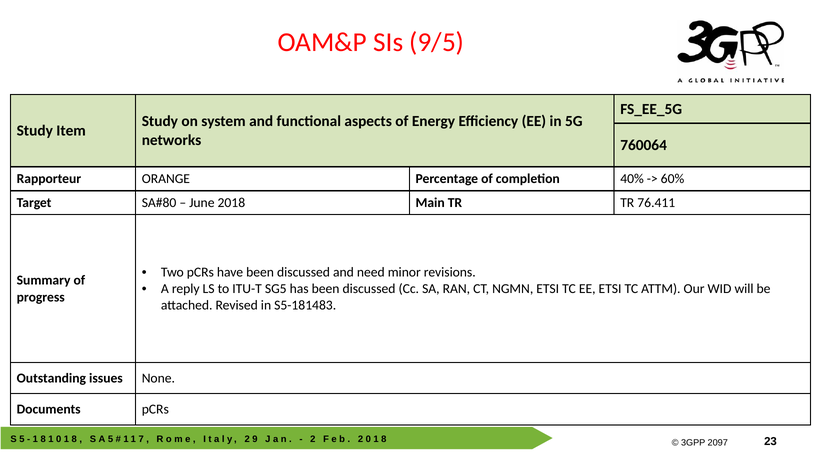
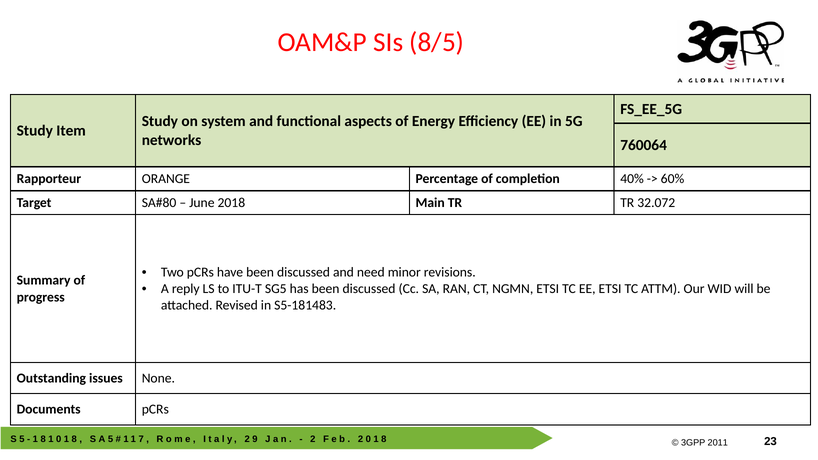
9/5: 9/5 -> 8/5 (437, 42)
76.411: 76.411 -> 32.072 (656, 203)
2097: 2097 -> 2011 (718, 443)
